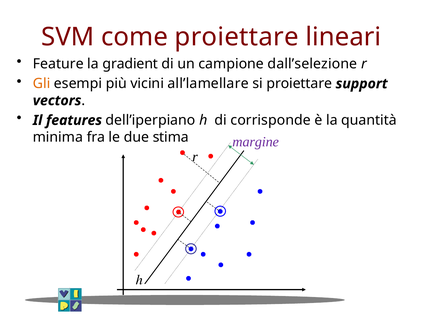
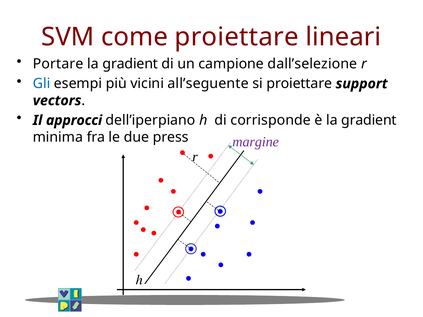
Feature: Feature -> Portare (58, 64)
Gli colour: orange -> blue (42, 84)
all’lamellare: all’lamellare -> all’seguente (208, 84)
features: features -> approcci (74, 120)
è la quantità: quantità -> gradient (369, 120)
stima: stima -> press (171, 137)
